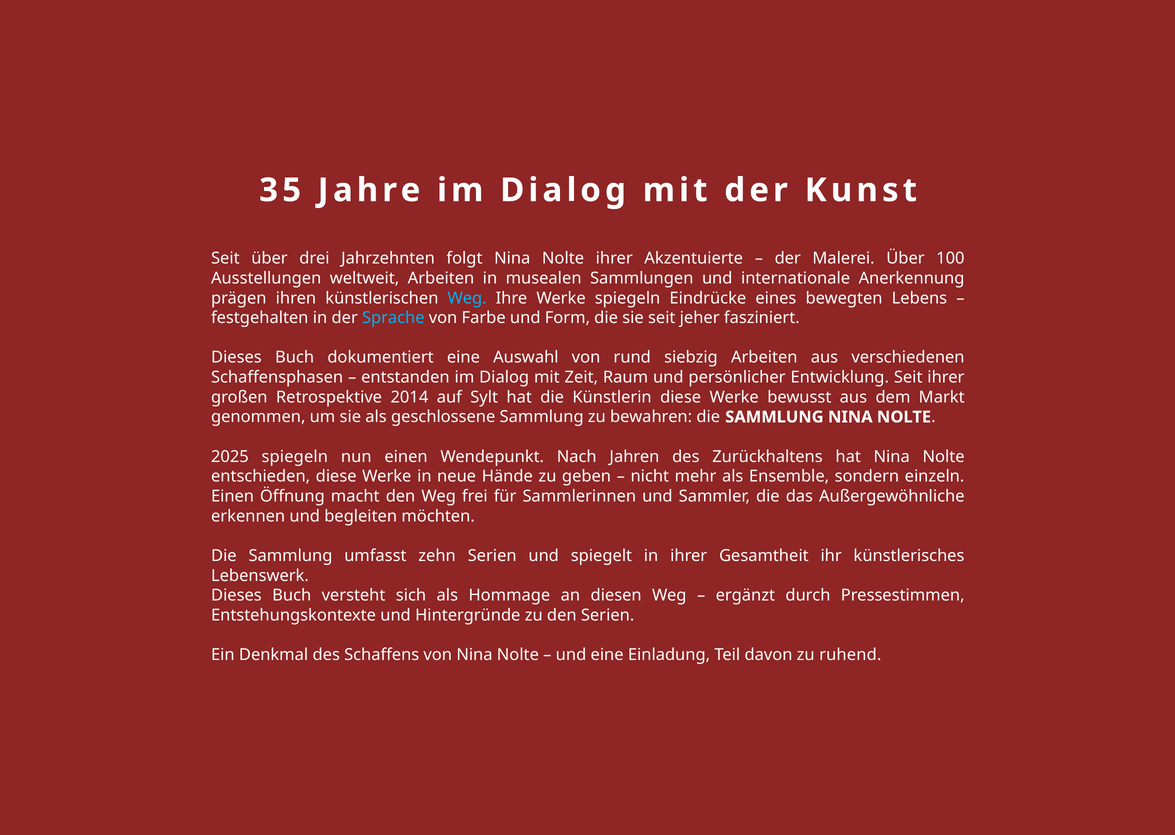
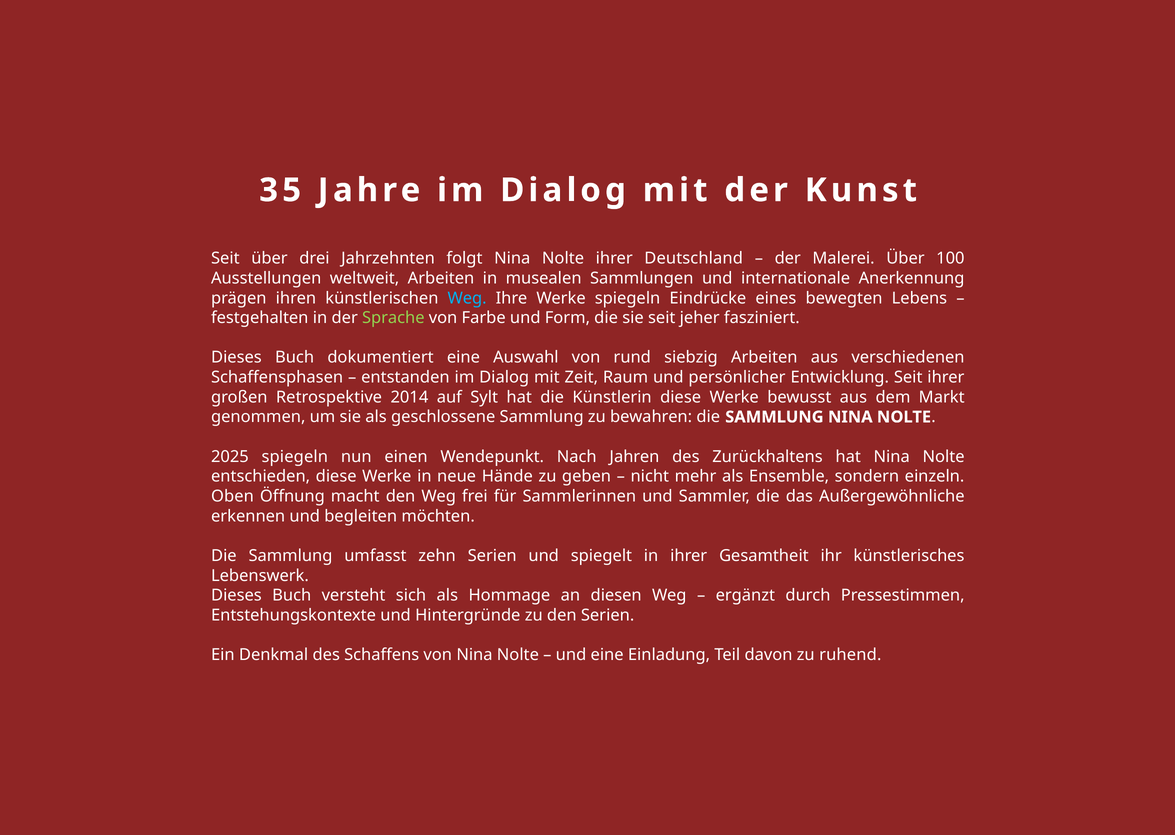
Akzentuierte: Akzentuierte -> Deutschland (694, 259)
Sprache colour: light blue -> light green (393, 318)
Einen: Einen -> Oben (232, 497)
